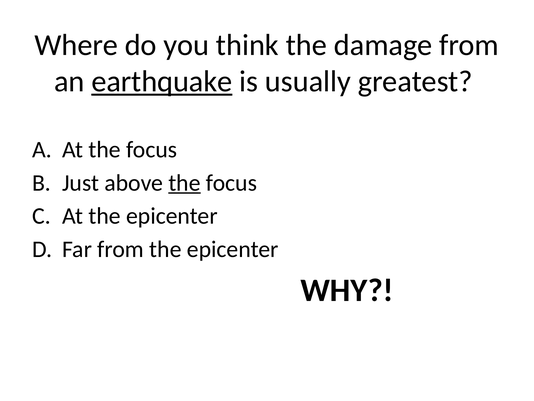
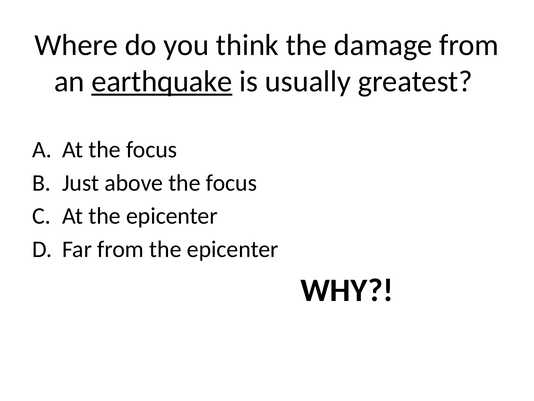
the underline: present -> none (184, 183)
